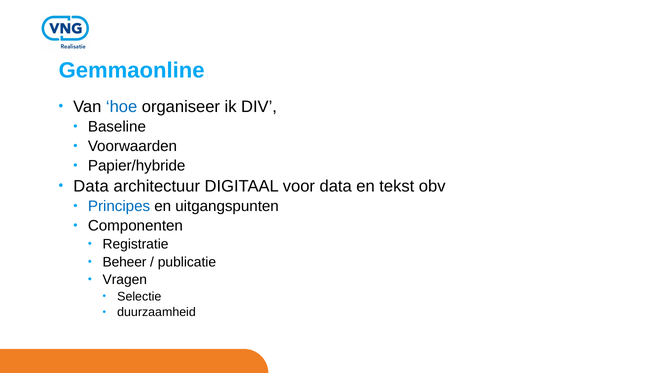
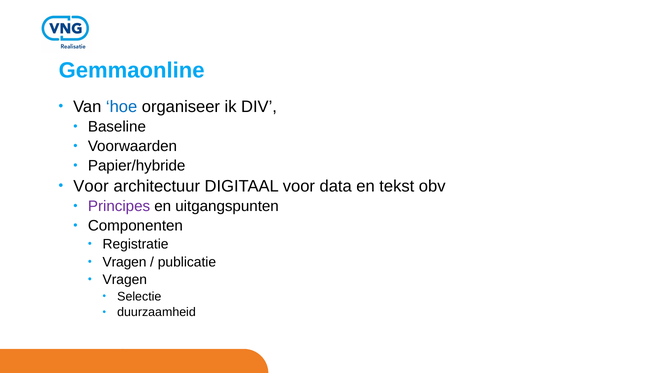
Data: Data -> Voor (91, 186)
Principes colour: blue -> purple (119, 206)
Beheer: Beheer -> Vragen (125, 262)
